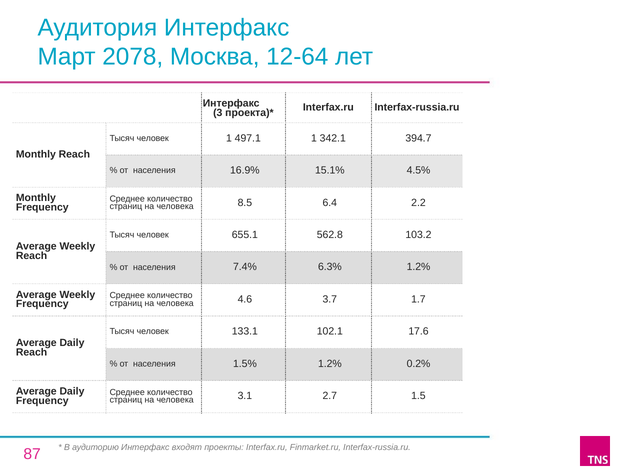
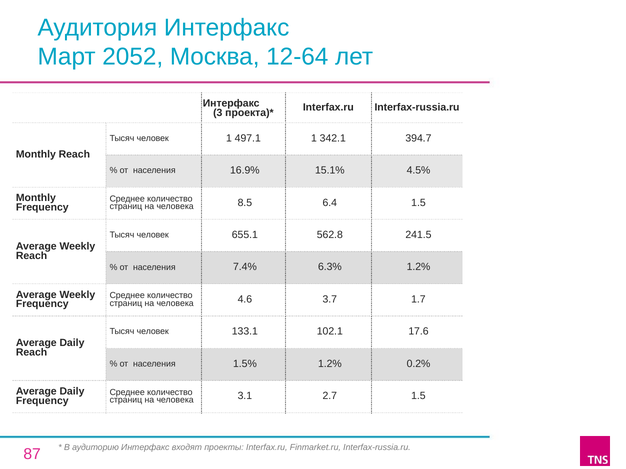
2078: 2078 -> 2052 (133, 57)
6.4 2.2: 2.2 -> 1.5 (418, 203)
103.2: 103.2 -> 241.5 (418, 235)
